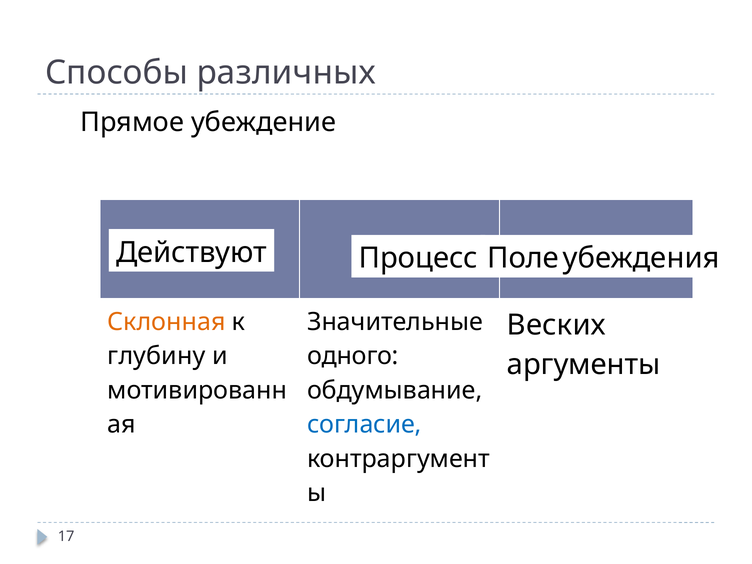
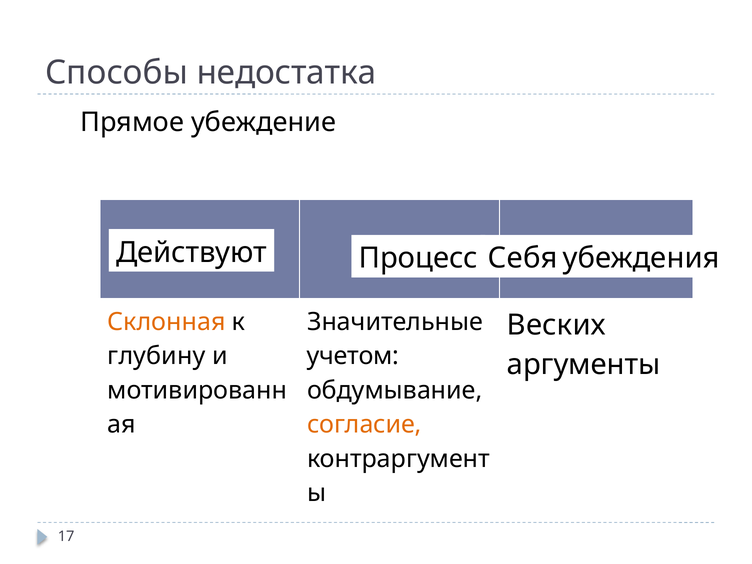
различных: различных -> недостатка (286, 73)
Поле: Поле -> Себя (523, 258)
одного: одного -> учетом (353, 356)
согласие colour: blue -> orange (364, 425)
